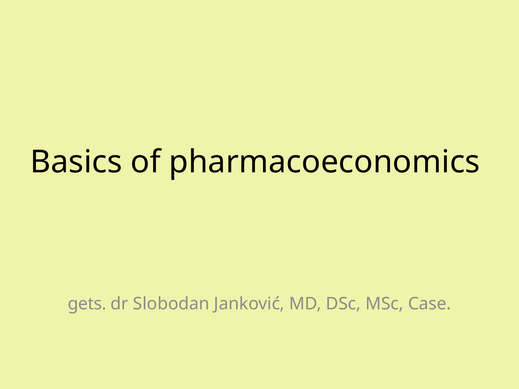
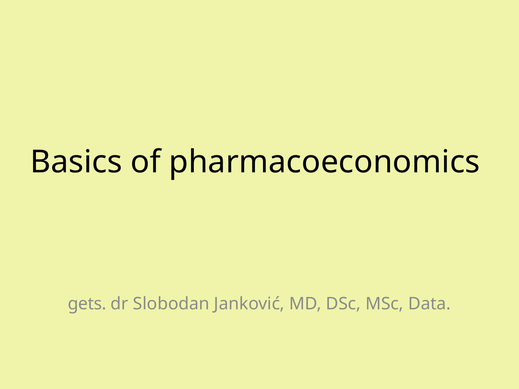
Case: Case -> Data (430, 304)
